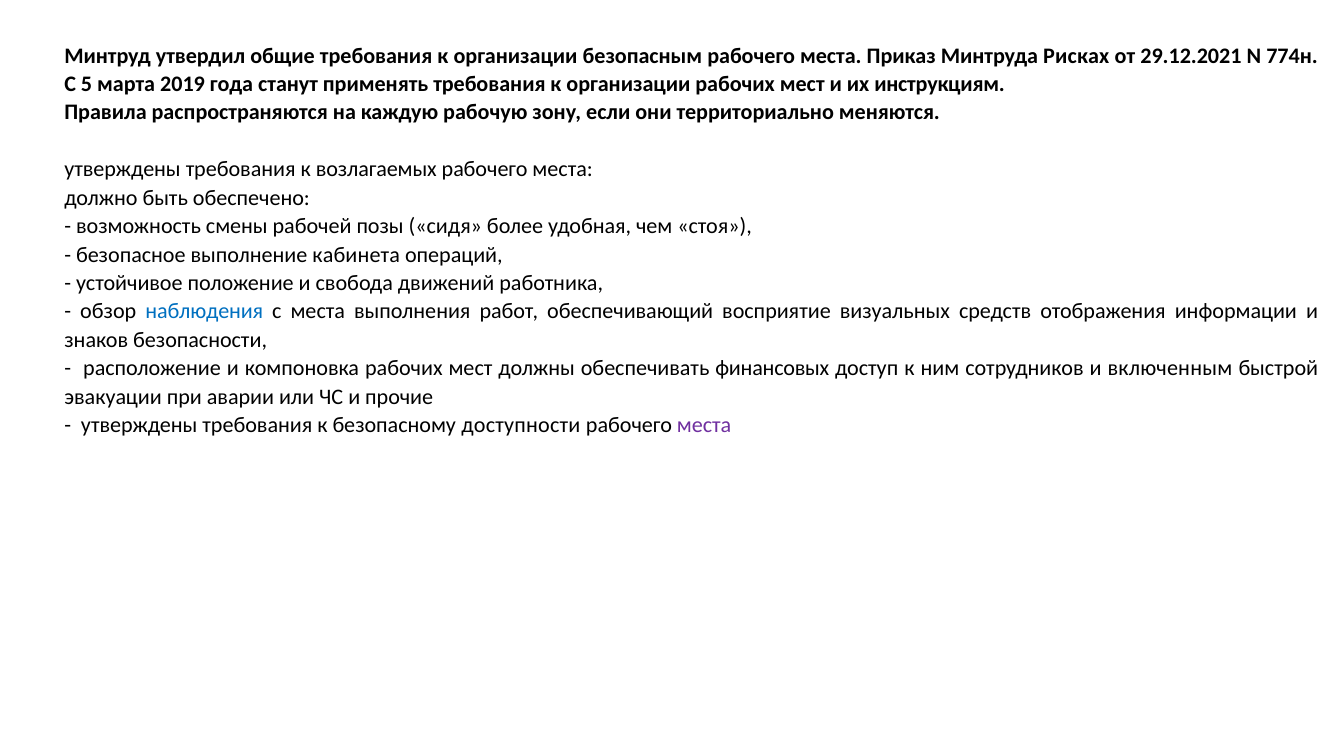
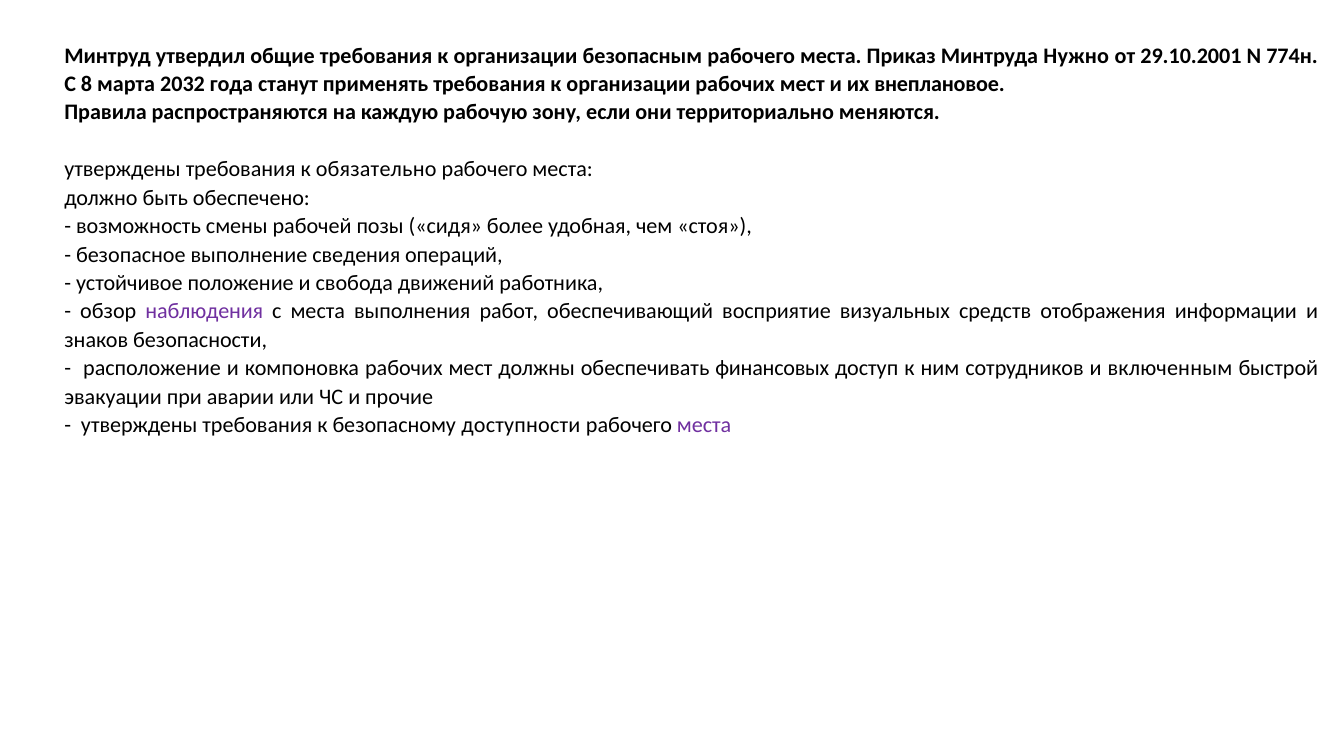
Рисках: Рисках -> Нужно (1076, 56)
29.12.2021: 29.12.2021 -> 29.10.2001 (1191, 56)
5: 5 -> 8 (87, 84)
2019: 2019 -> 2032 (183, 84)
инструкциям: инструкциям -> внеплановое (940, 84)
возлагаемых: возлагаемых -> обязательно (376, 169)
кабинета: кабинета -> сведения (356, 255)
наблюдения colour: blue -> purple (204, 312)
